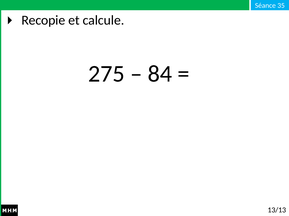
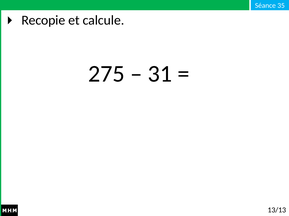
84: 84 -> 31 (160, 74)
